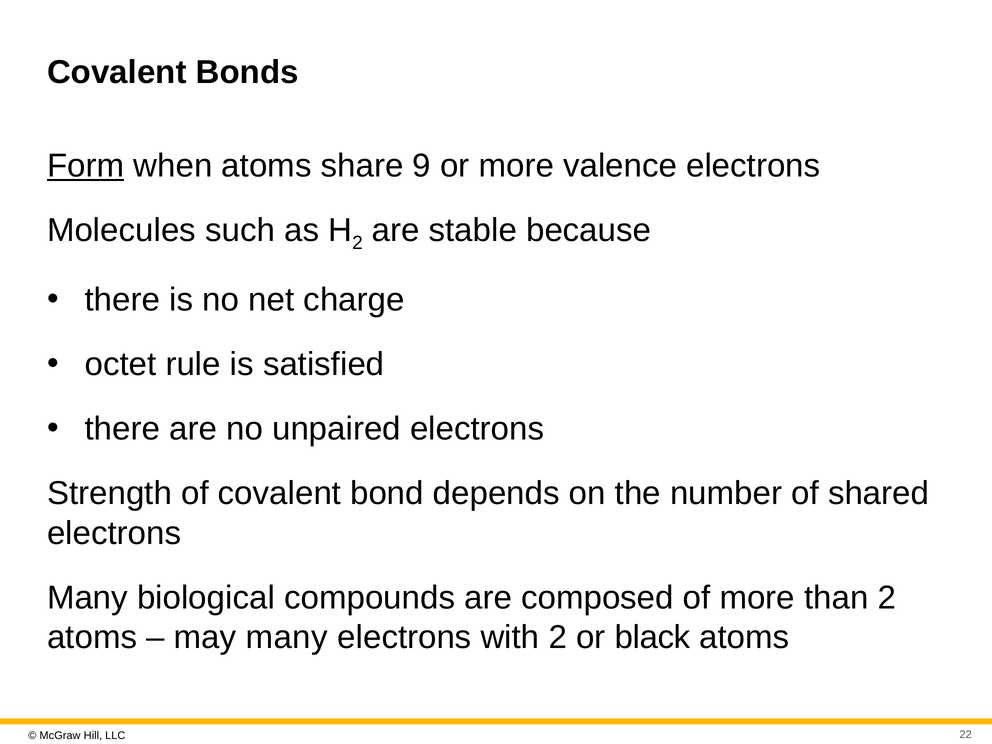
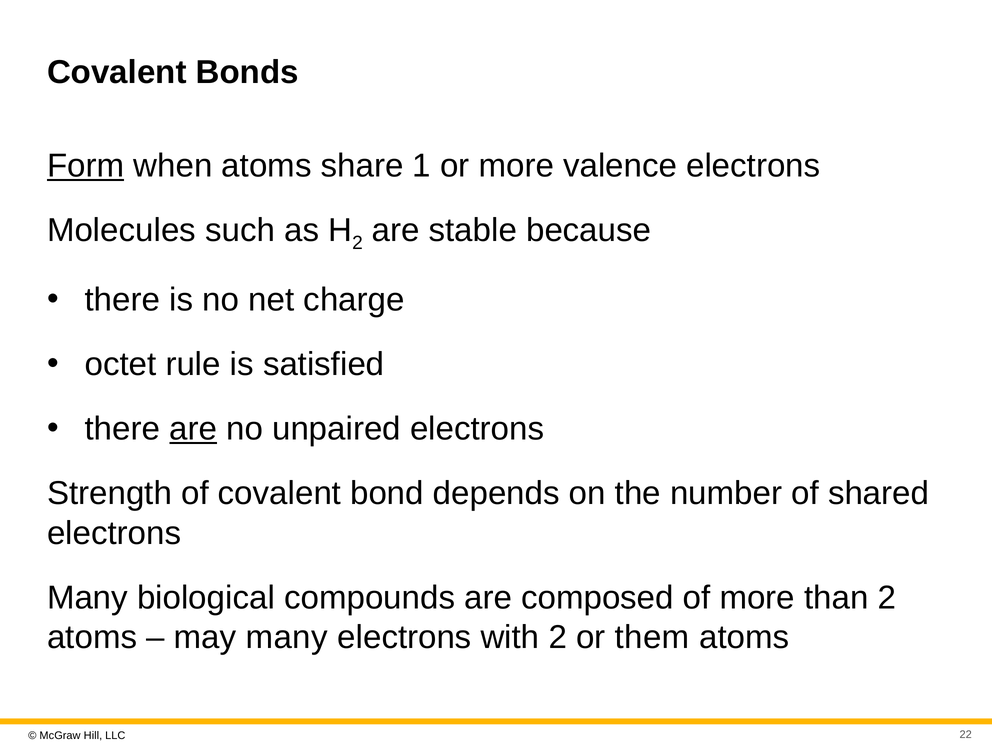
9: 9 -> 1 (422, 166)
are underline: none -> present (193, 429)
black: black -> them (652, 637)
